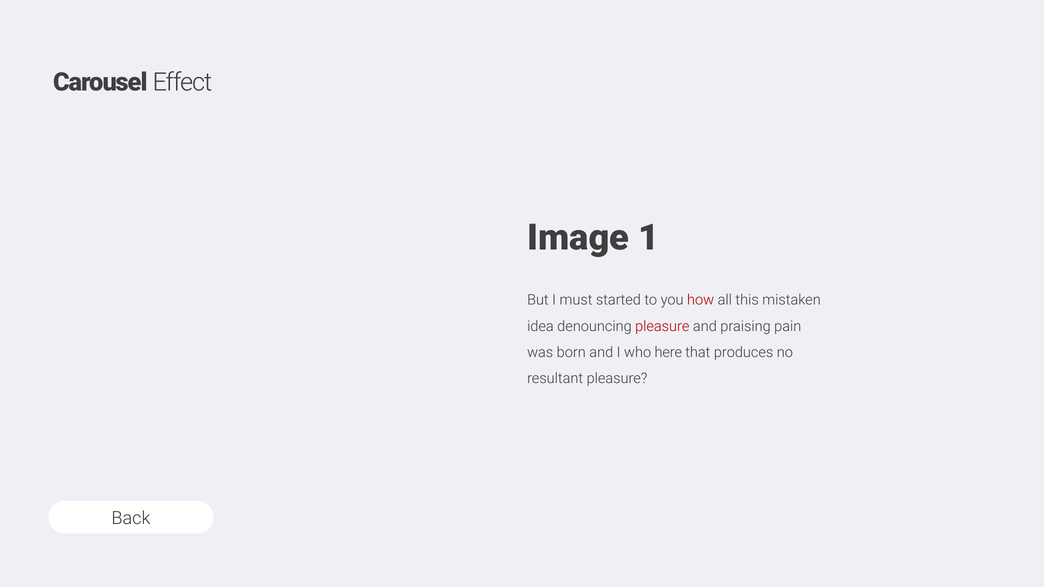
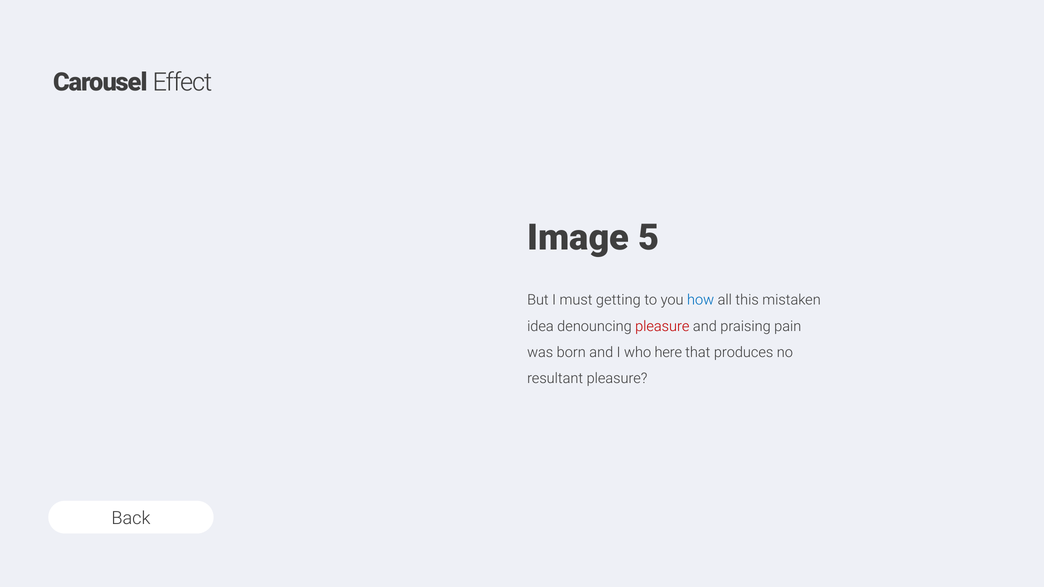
1: 1 -> 5 (649, 238)
started: started -> getting (618, 300)
how colour: red -> blue (701, 300)
